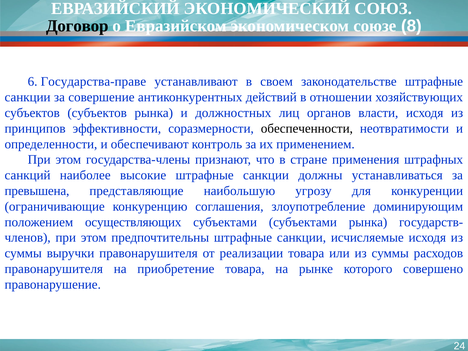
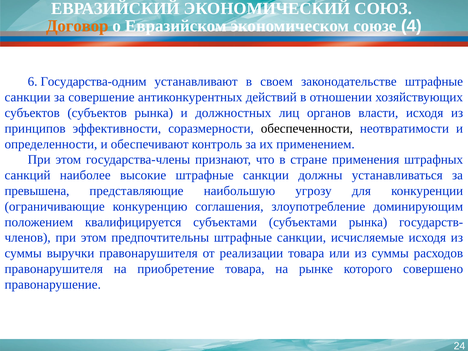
Договор colour: black -> orange (77, 26)
8: 8 -> 4 (411, 26)
Государства-праве: Государства-праве -> Государства-одним (94, 82)
осуществляющих: осуществляющих -> квалифицируется (133, 222)
